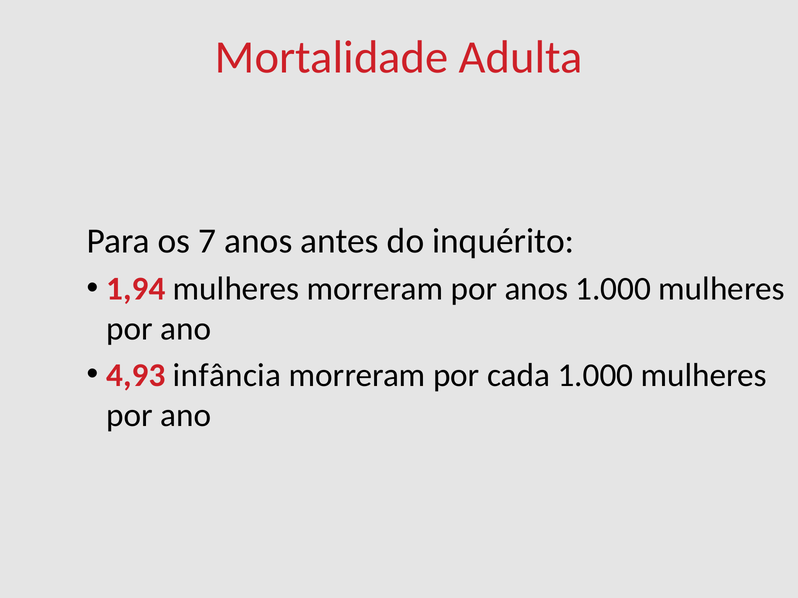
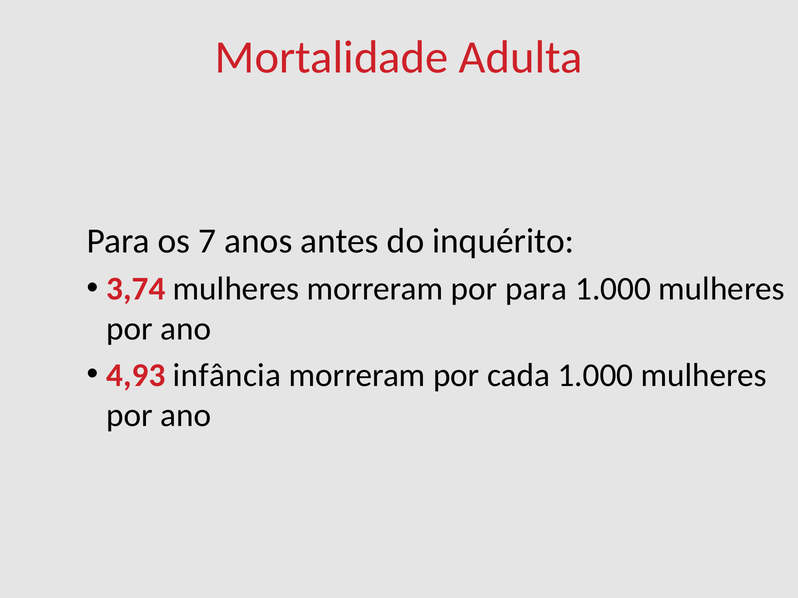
1,94: 1,94 -> 3,74 (136, 289)
por anos: anos -> para (536, 289)
